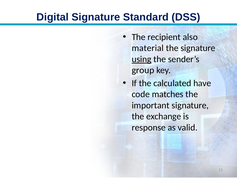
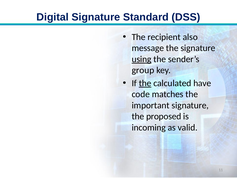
material: material -> message (148, 48)
the underline: none -> present (145, 83)
exchange: exchange -> proposed (164, 116)
response: response -> incoming (149, 127)
